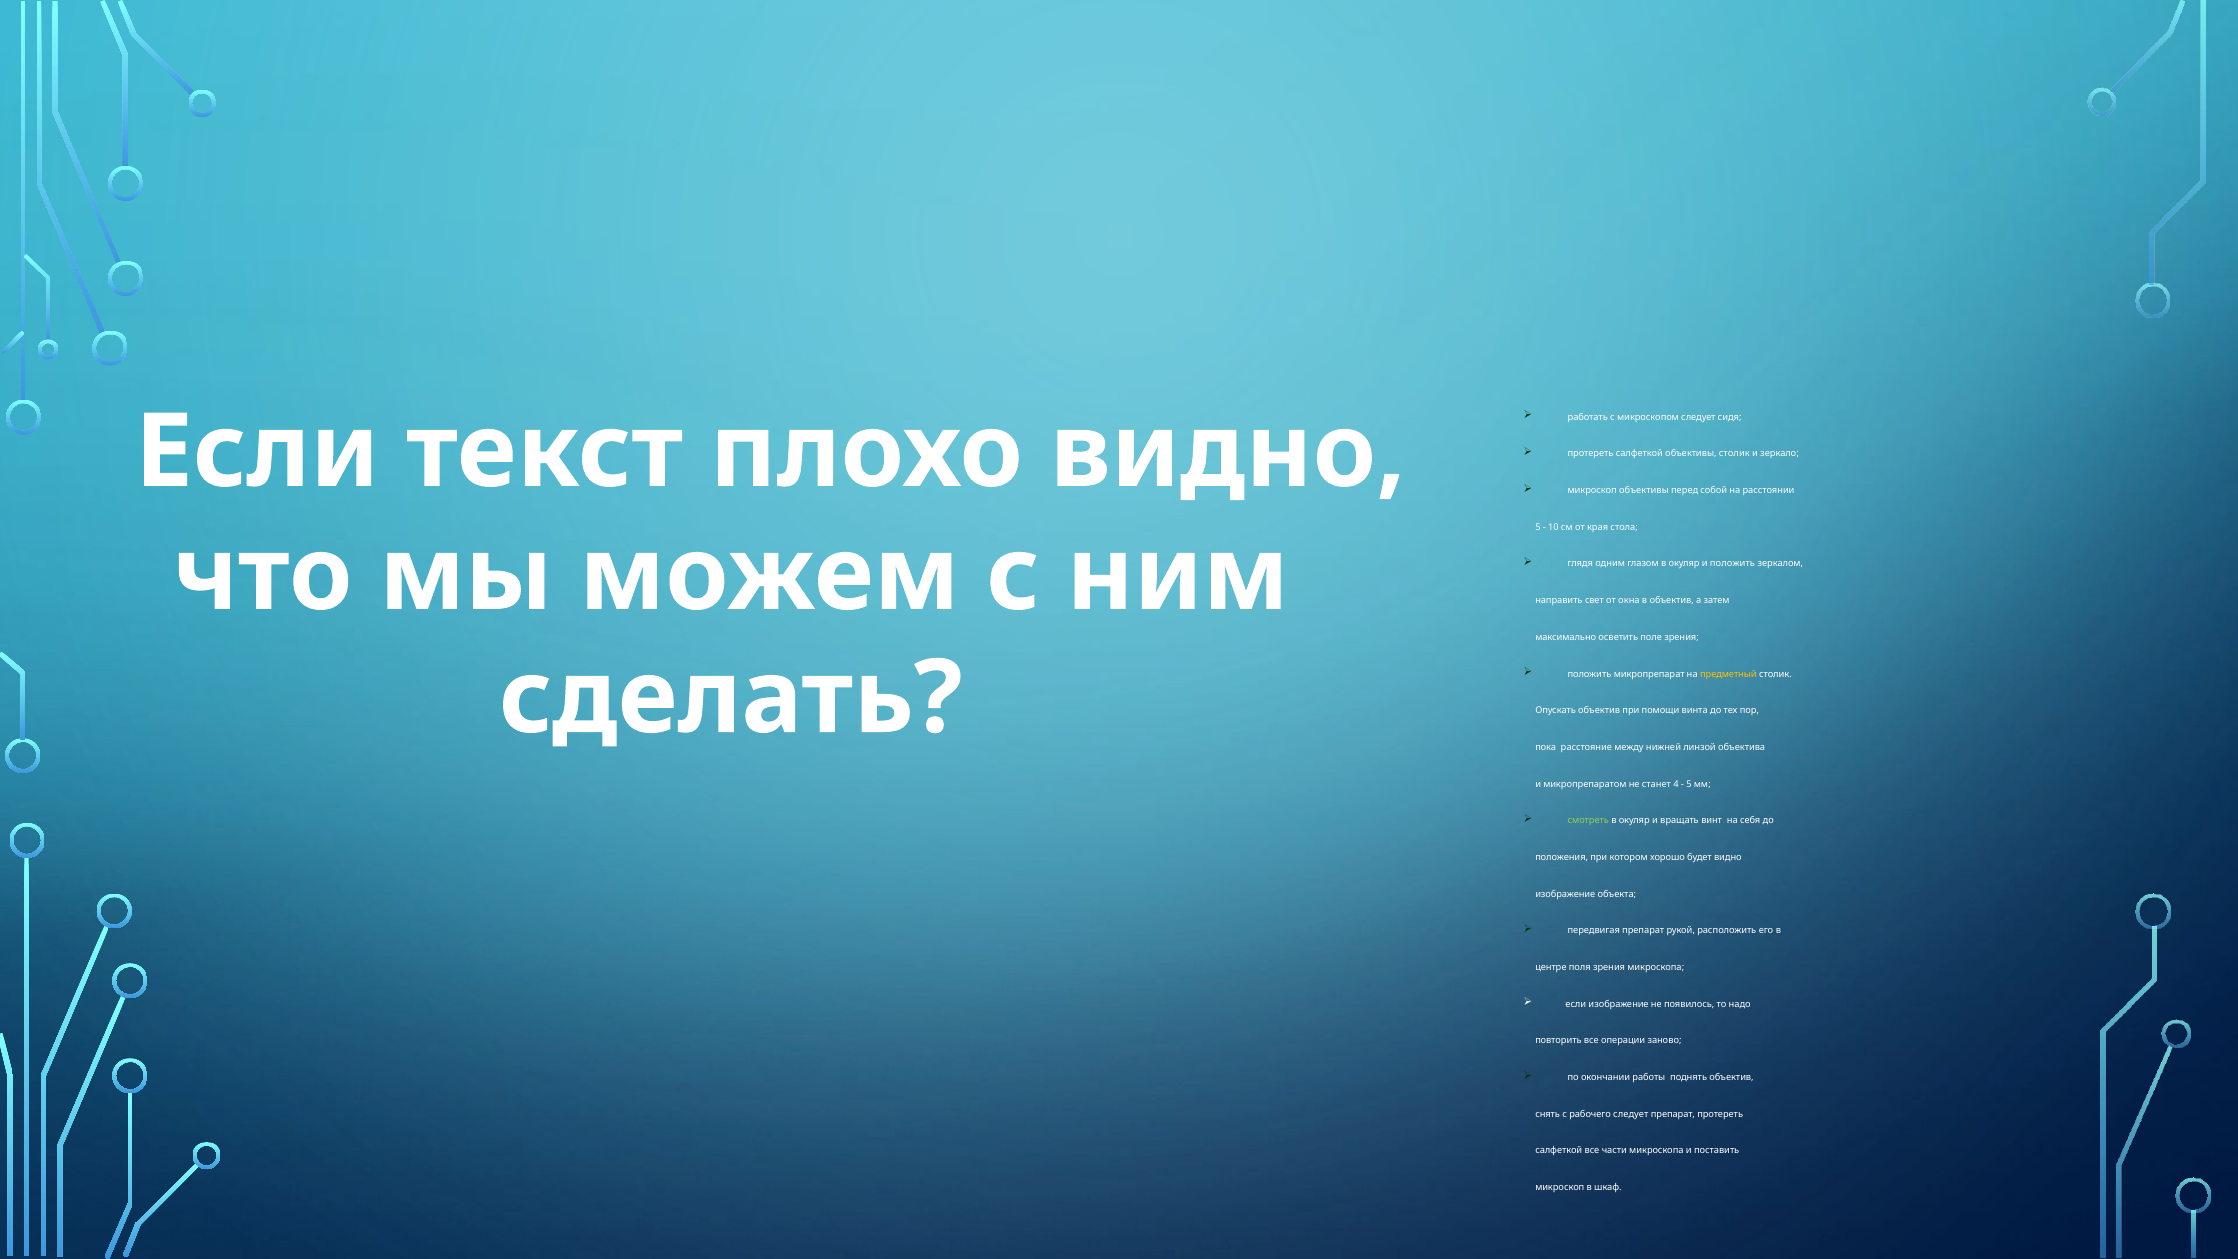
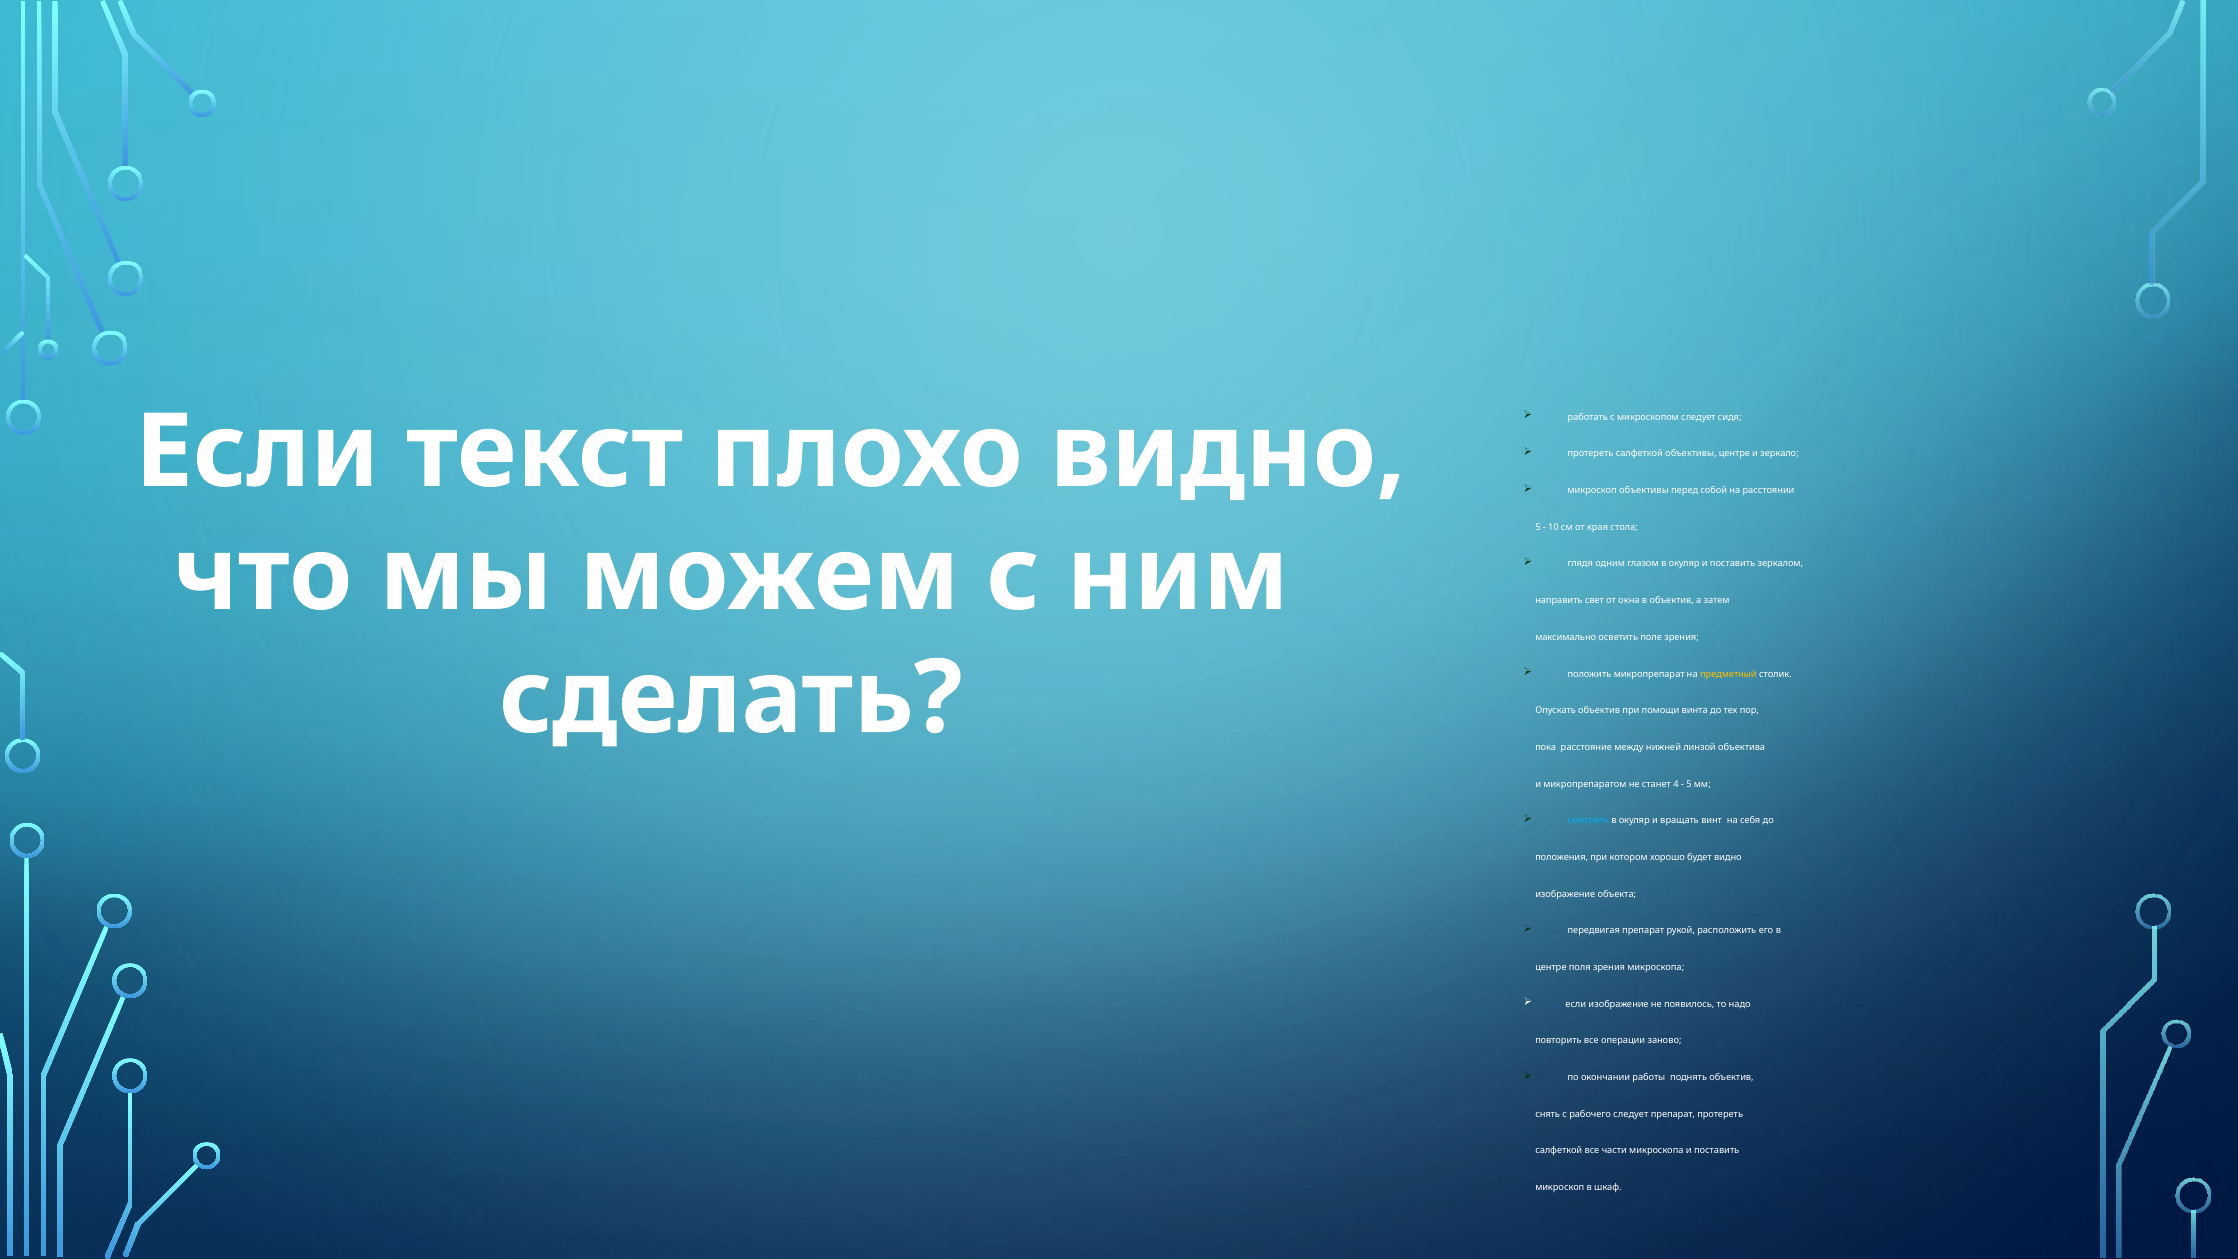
объективы столик: столик -> центре (1734, 454)
окуляр и положить: положить -> поставить (1733, 564)
смотреть colour: light green -> light blue (1588, 821)
